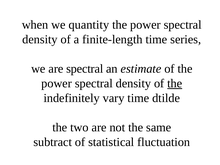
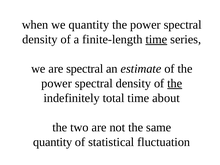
time underline: none -> present (156, 39)
vary: vary -> total (114, 98)
dtilde: dtilde -> about (166, 98)
subtract: subtract -> quantity (53, 142)
